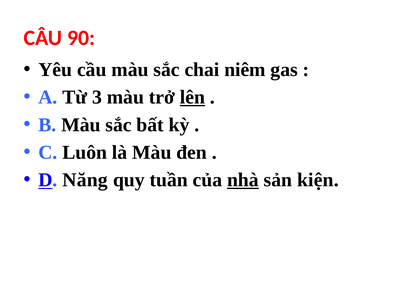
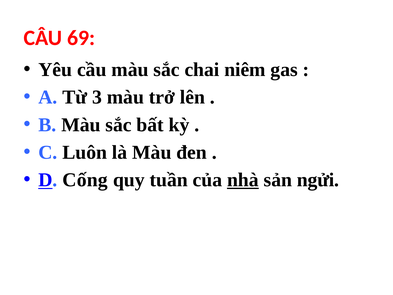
90: 90 -> 69 (81, 38)
lên underline: present -> none (192, 97)
Năng: Năng -> Cống (85, 180)
kiện: kiện -> ngửi (318, 180)
